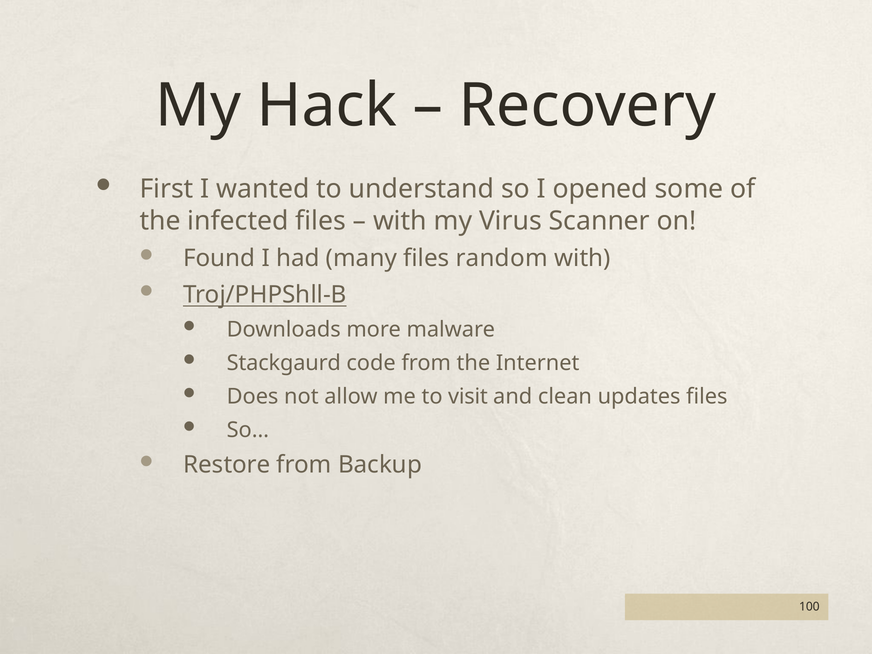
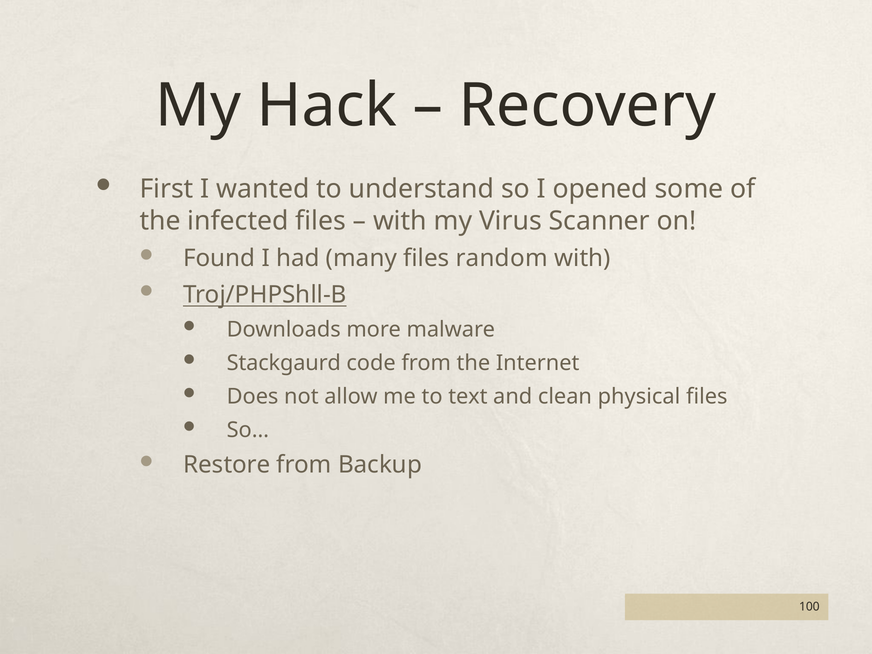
visit: visit -> text (468, 396)
updates: updates -> physical (639, 396)
